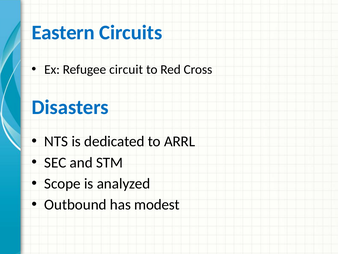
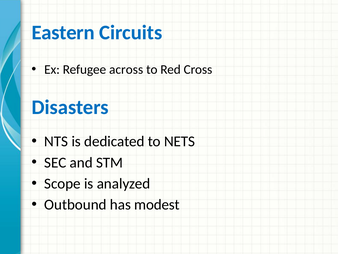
circuit: circuit -> across (126, 69)
ARRL: ARRL -> NETS (180, 141)
